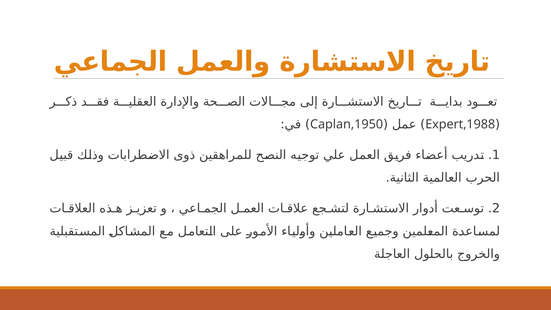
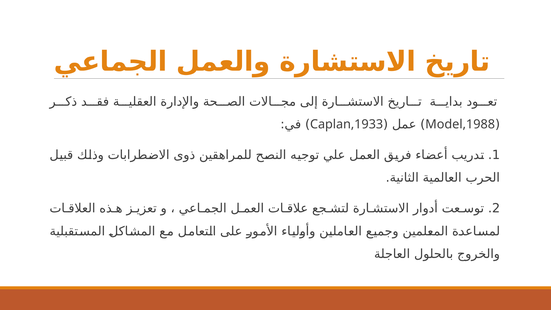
Caplan,1950: Caplan,1950 -> Caplan,1933 (347, 124)
Expert,1988: Expert,1988 -> Model,1988 (460, 124)
